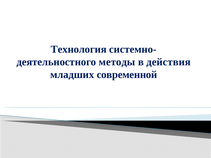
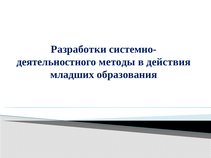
Технология: Технология -> Разработки (79, 49)
современной: современной -> образования (127, 75)
